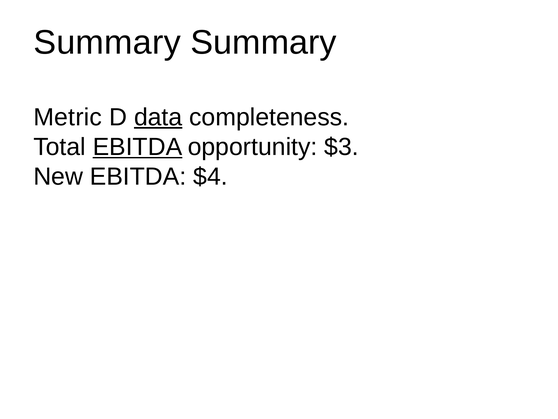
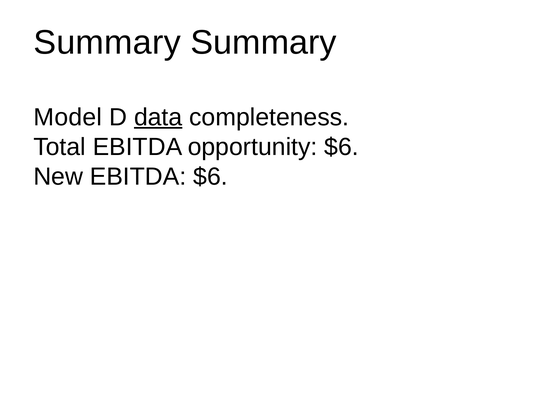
Metric: Metric -> Model (68, 117)
EBITDA underline: present -> none (137, 147)
opportunity $3: $3 -> $6 (341, 147)
EBITDA $4: $4 -> $6 (211, 177)
